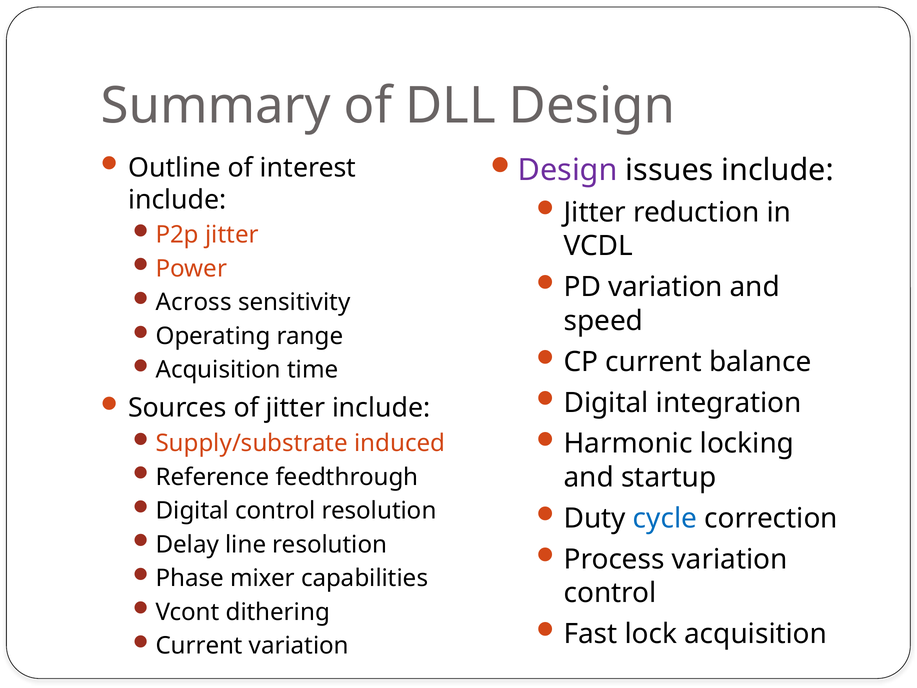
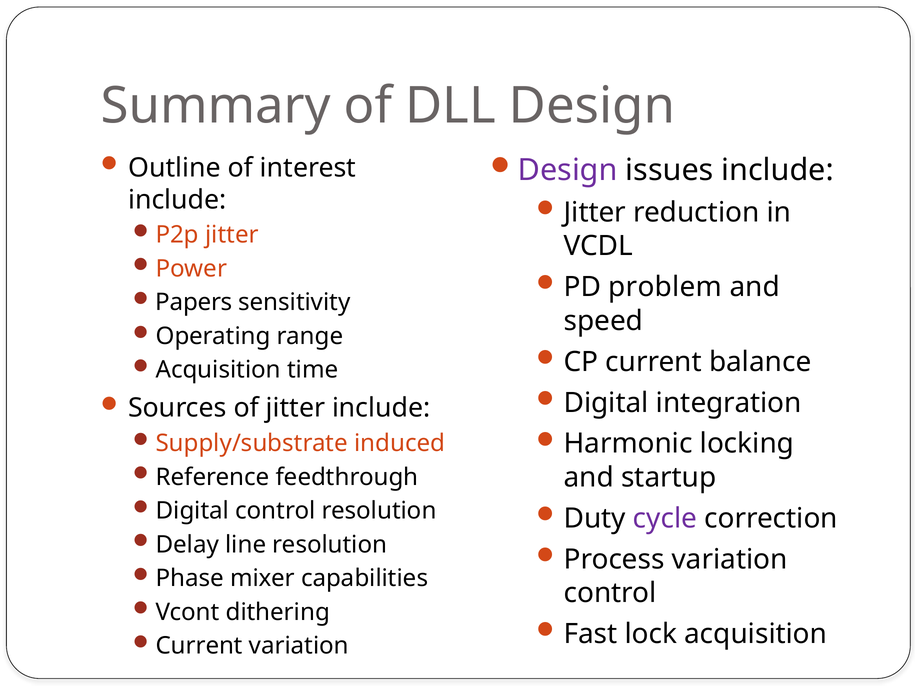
PD variation: variation -> problem (665, 287)
Across: Across -> Papers (194, 302)
cycle colour: blue -> purple (665, 518)
